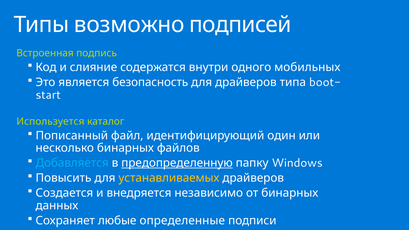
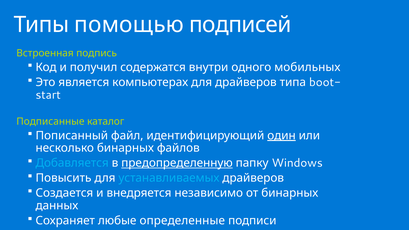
возможно: возможно -> помощью (129, 25)
слияние: слияние -> получил (94, 67)
безопасность: безопасность -> компьютерах (150, 82)
Используется: Используется -> Подписанные (50, 121)
один underline: none -> present (282, 136)
устанавливаемых colour: yellow -> light blue (169, 178)
